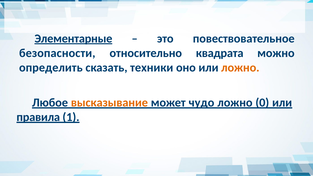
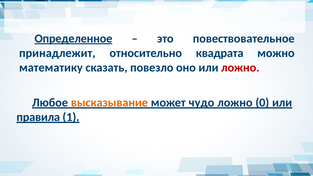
Элементарные: Элементарные -> Определенное (73, 39)
безопасности: безопасности -> принадлежит (57, 53)
определить: определить -> математику (51, 68)
техники: техники -> повезло (152, 68)
ложно colour: orange -> red (240, 68)
